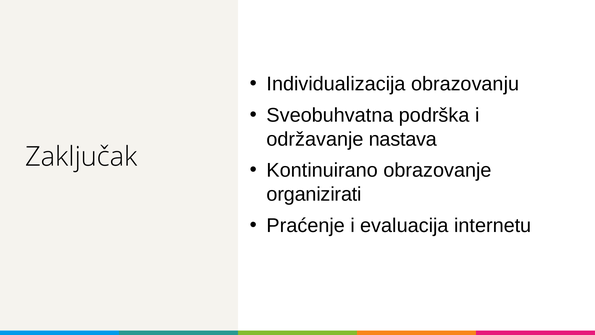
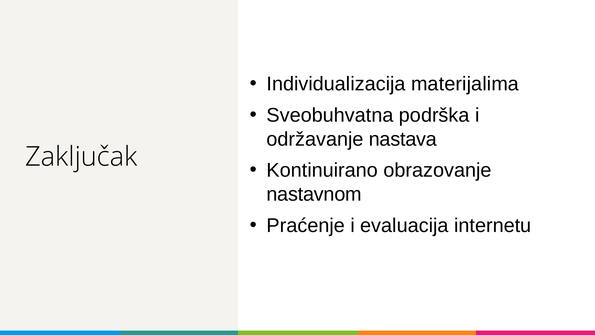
obrazovanju: obrazovanju -> materijalima (465, 84)
organizirati: organizirati -> nastavnom (314, 194)
